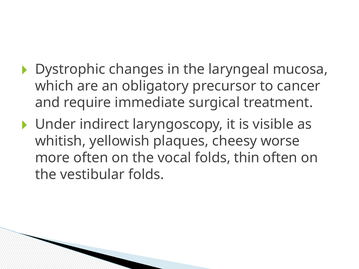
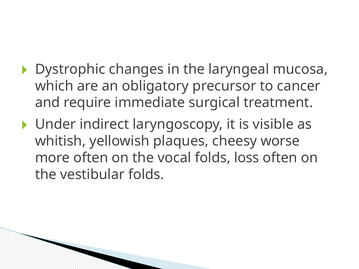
thin: thin -> loss (247, 158)
